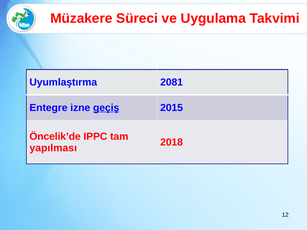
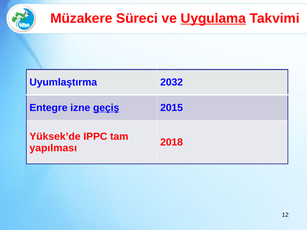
Uygulama underline: none -> present (213, 18)
2081: 2081 -> 2032 (172, 82)
Öncelik’de: Öncelik’de -> Yüksek’de (55, 137)
